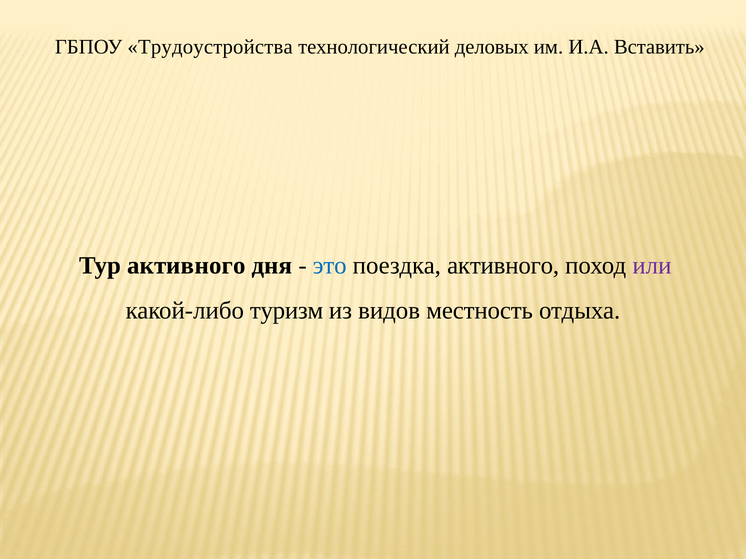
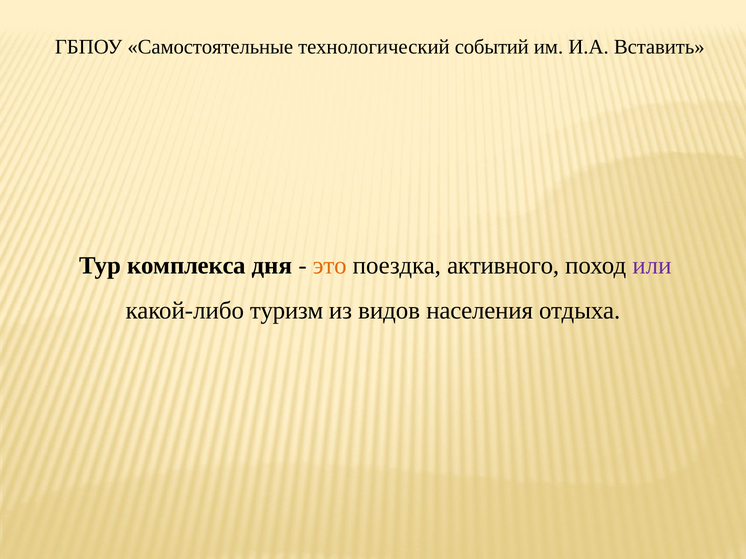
Трудоустройства: Трудоустройства -> Самостоятельные (210, 47)
деловых: деловых -> событий (492, 47)
Тур активного: активного -> комплекса (186, 266)
это colour: blue -> orange (330, 266)
местность: местность -> населения (480, 311)
